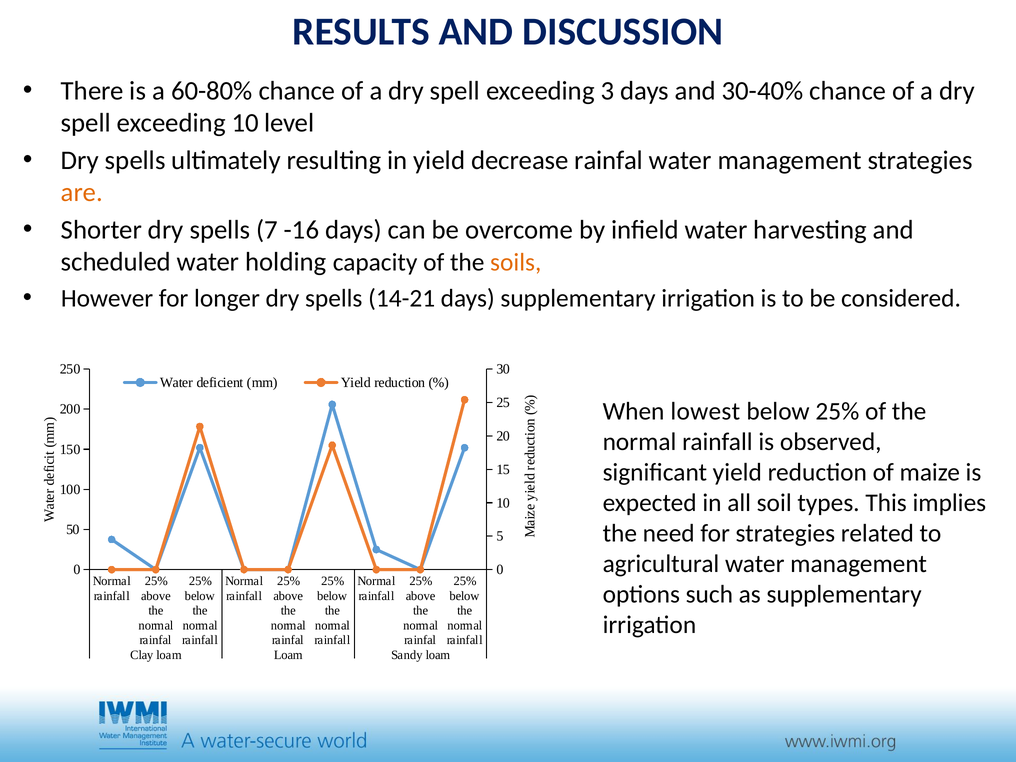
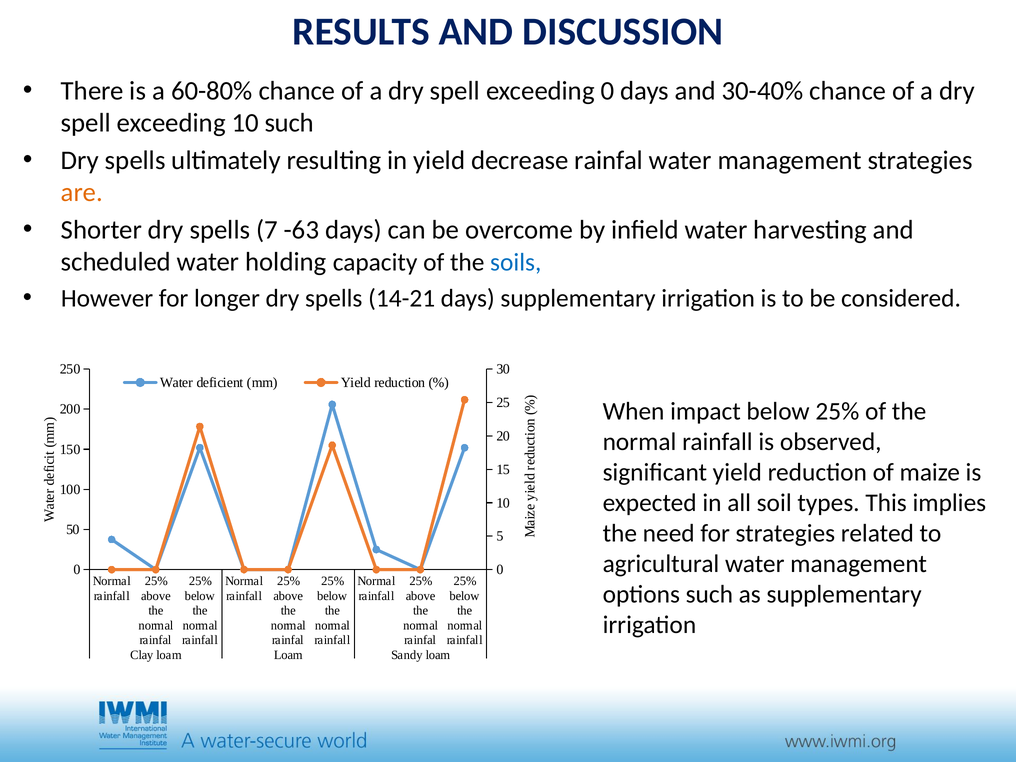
exceeding 3: 3 -> 0 (608, 91)
10 level: level -> such (289, 123)
-16: -16 -> -63 (301, 230)
soils colour: orange -> blue (516, 262)
lowest: lowest -> impact (705, 411)
